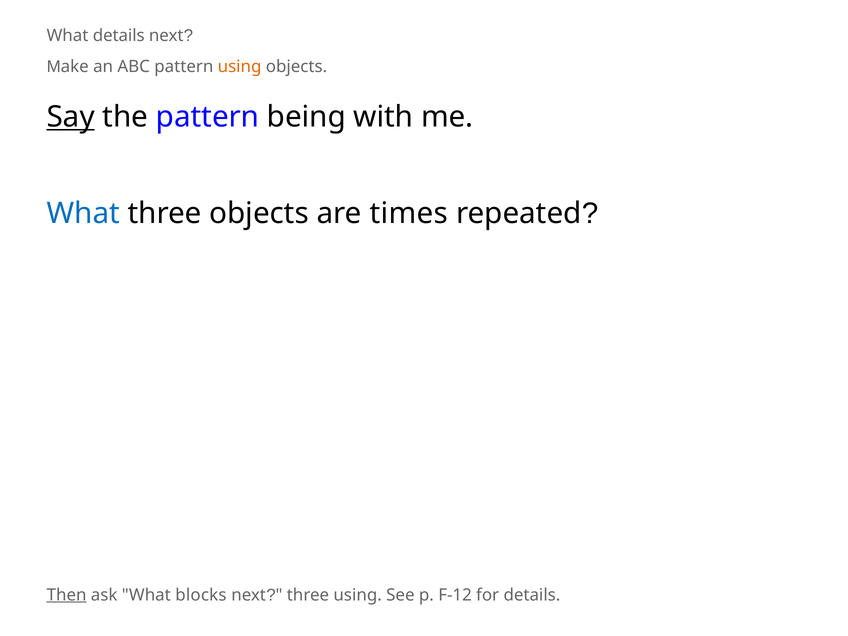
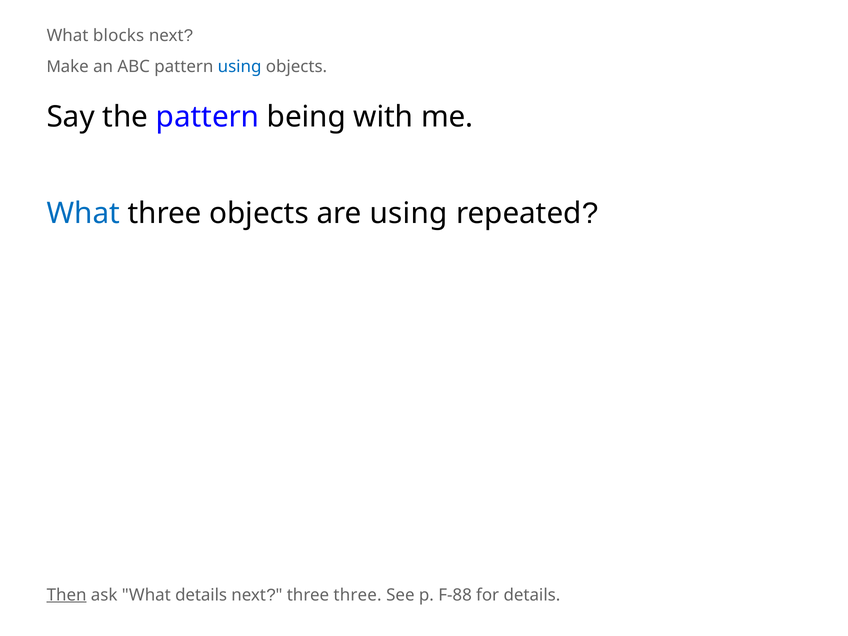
What details: details -> blocks (119, 36)
using colour: orange -> blue (240, 67)
Say underline: present -> none (71, 117)
are times: times -> using (409, 213)
What blocks: blocks -> details (201, 595)
three using: using -> three (358, 595)
F-12: F-12 -> F-88 (455, 595)
